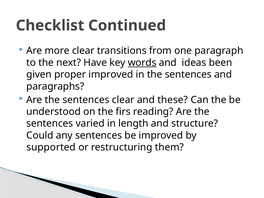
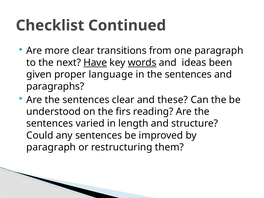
Have underline: none -> present (95, 63)
proper improved: improved -> language (111, 74)
supported: supported -> paragraph (51, 147)
